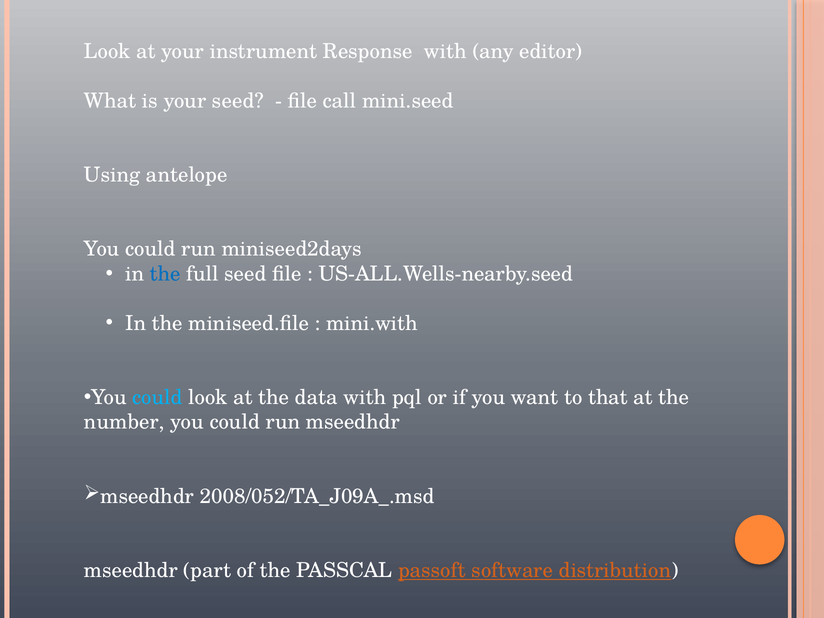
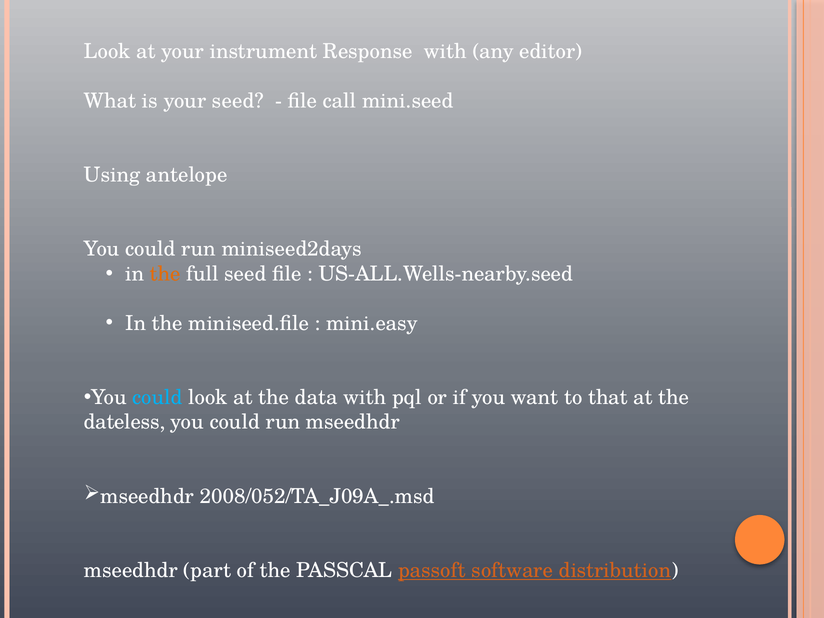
the colour: blue -> orange (165, 274)
mini.with: mini.with -> mini.easy (372, 323)
number: number -> dateless (124, 422)
